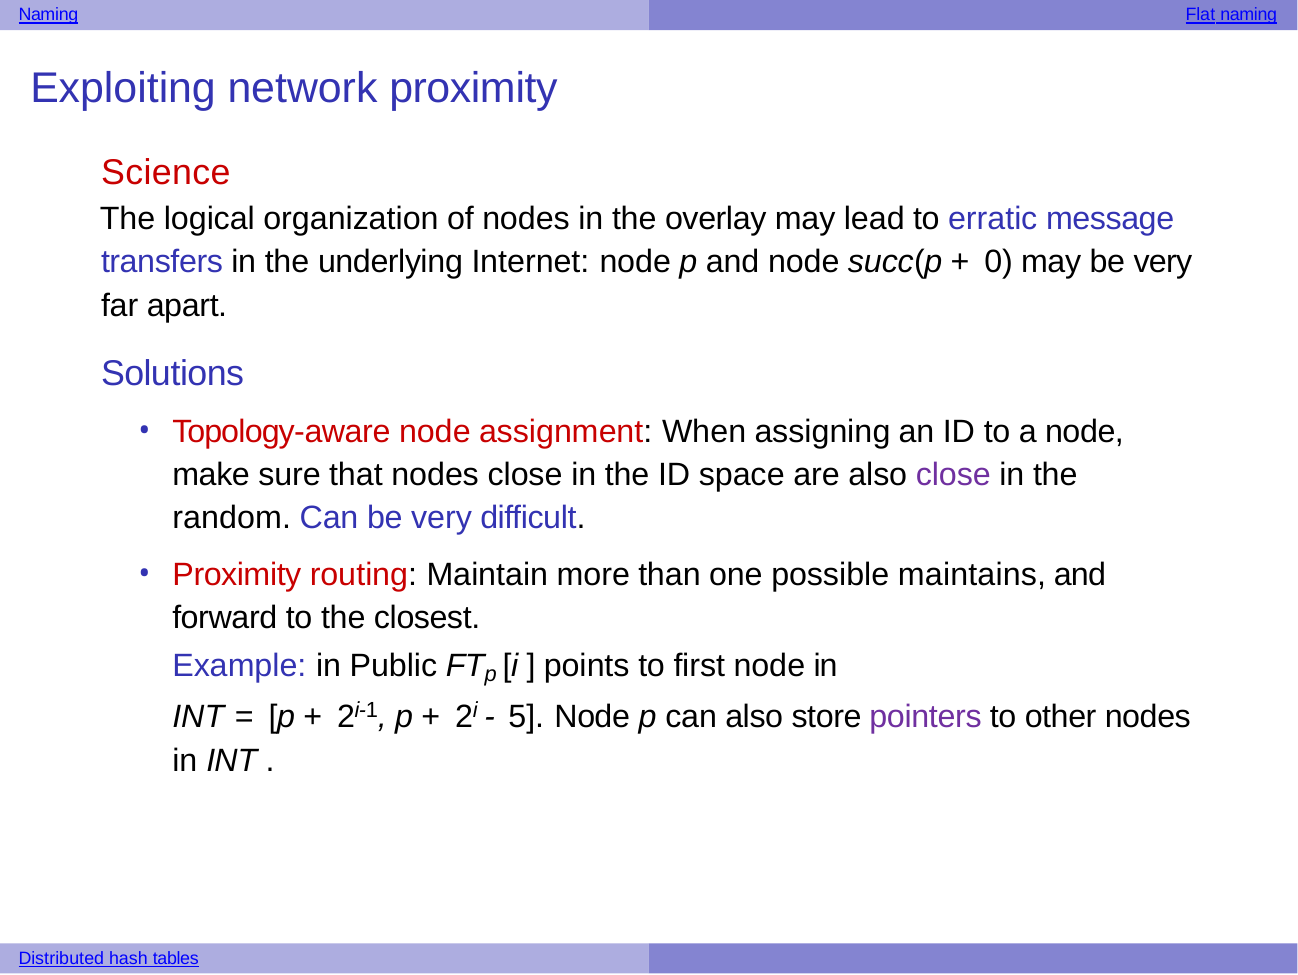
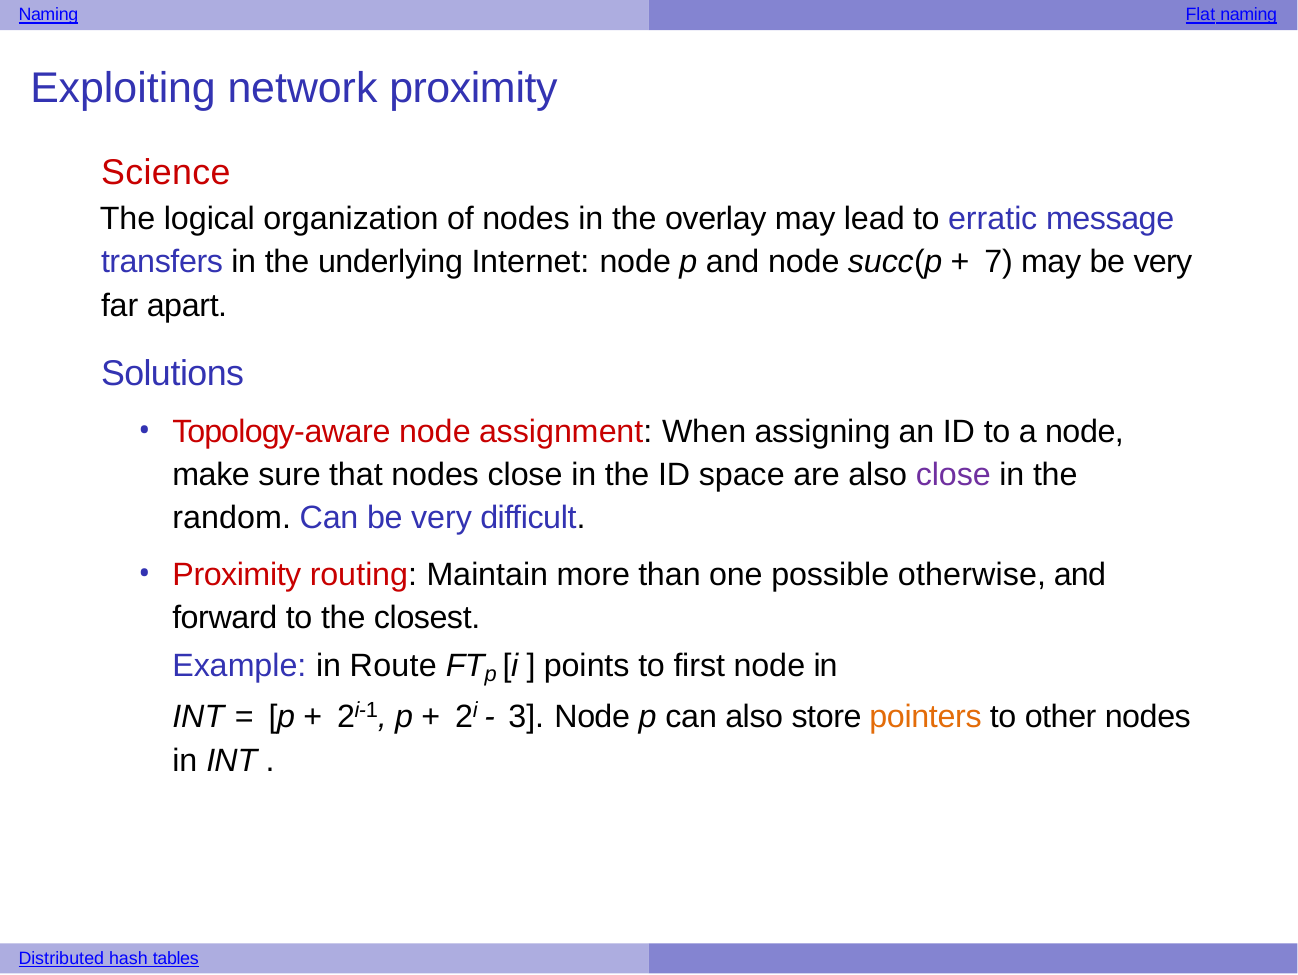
0: 0 -> 7 (999, 262)
maintains: maintains -> otherwise (972, 574)
Public: Public -> Route (393, 666)
5: 5 -> 3 (526, 717)
pointers colour: purple -> orange (926, 717)
